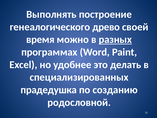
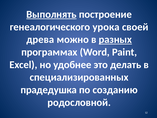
Выполнять underline: none -> present (51, 14)
древо: древо -> урока (106, 27)
время: время -> древа (40, 39)
